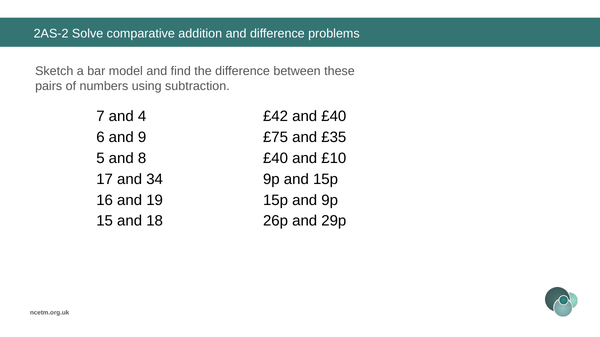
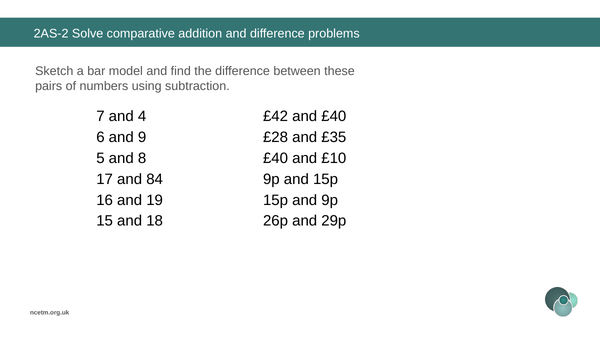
£75: £75 -> £28 (276, 137)
34: 34 -> 84 (155, 179)
